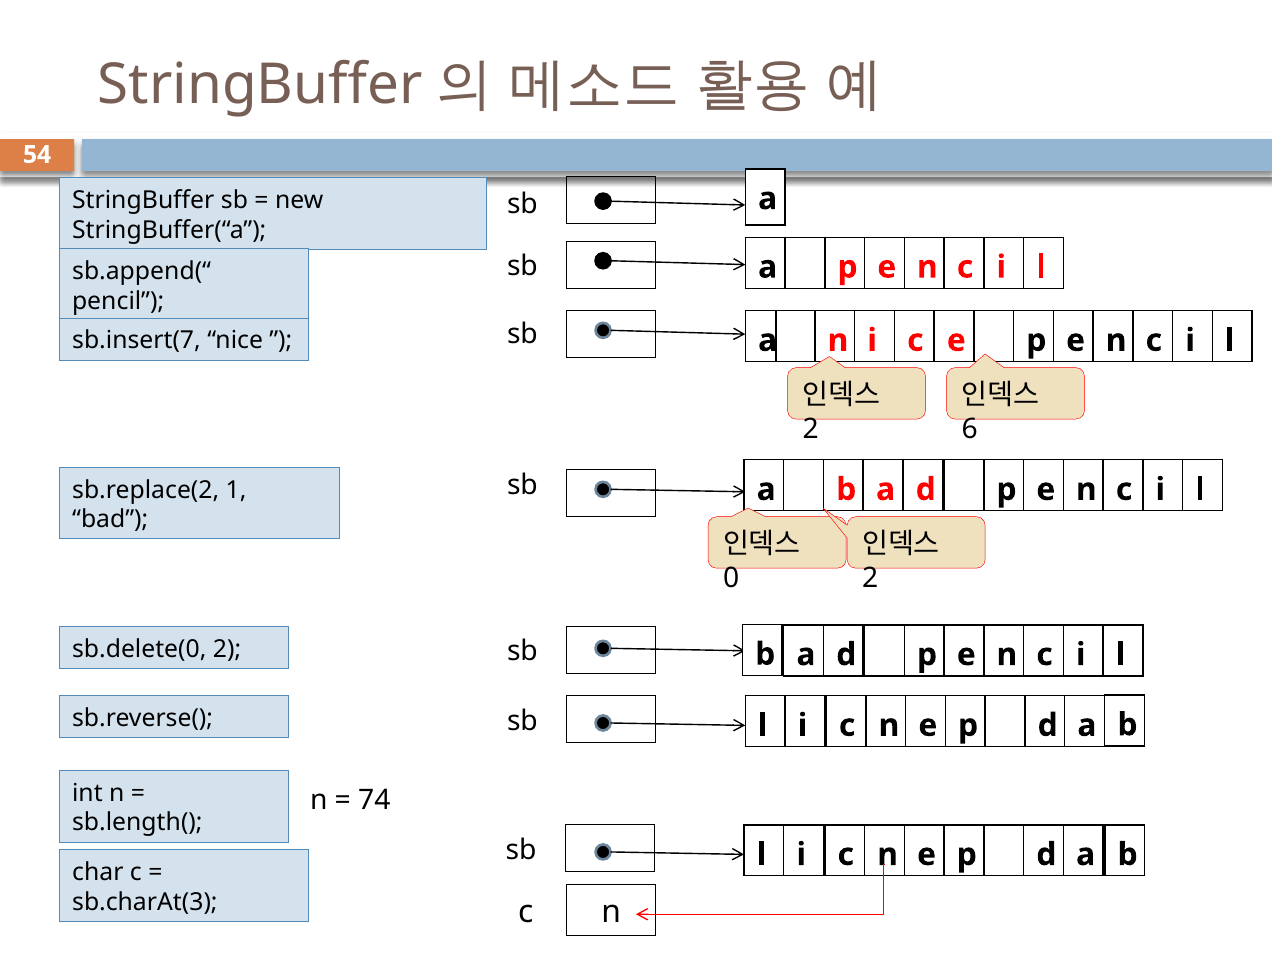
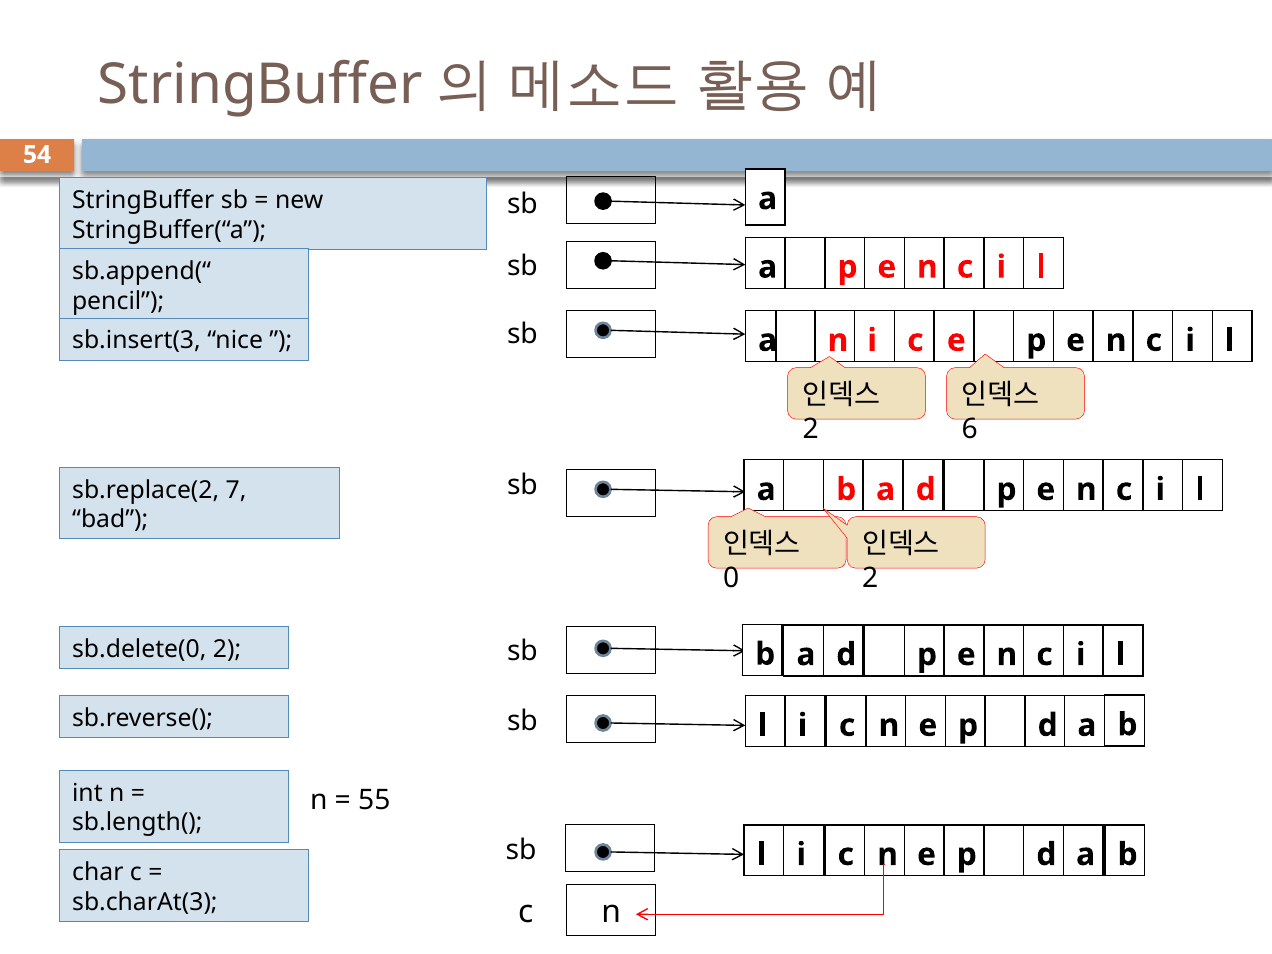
sb.insert(7: sb.insert(7 -> sb.insert(3 (136, 341)
1: 1 -> 7 (236, 490)
74: 74 -> 55 (374, 800)
